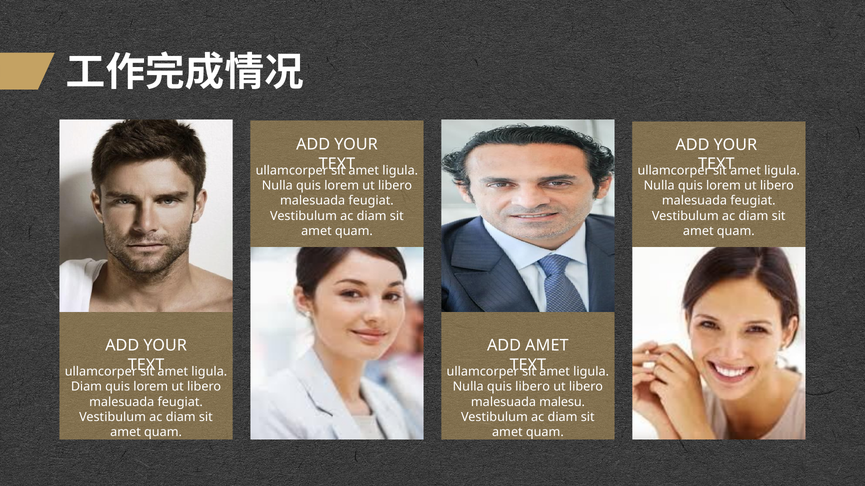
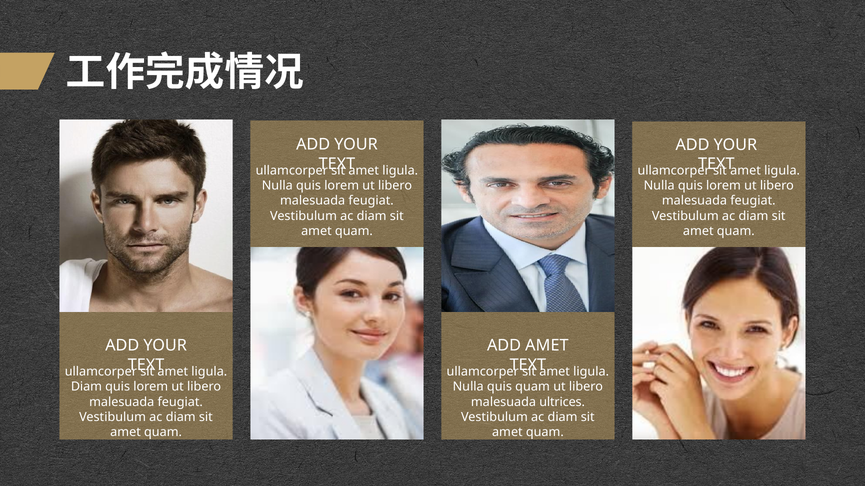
quis libero: libero -> quam (533, 387)
malesu: malesu -> ultrices (562, 402)
